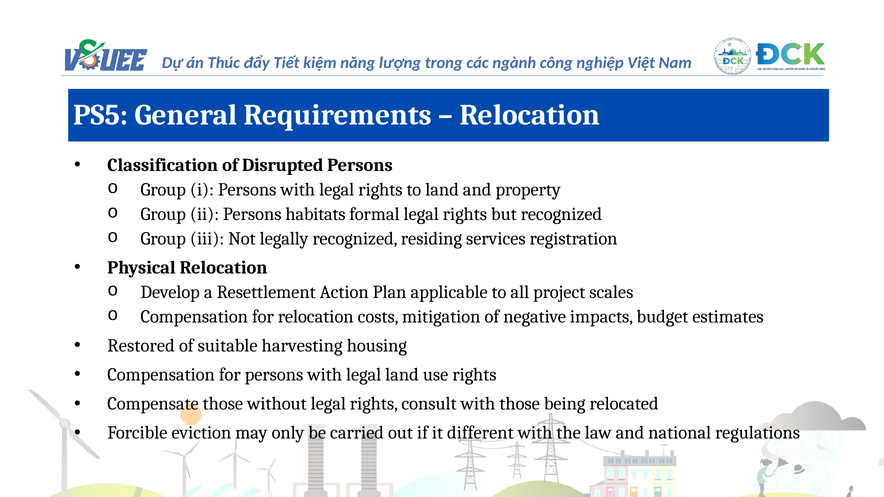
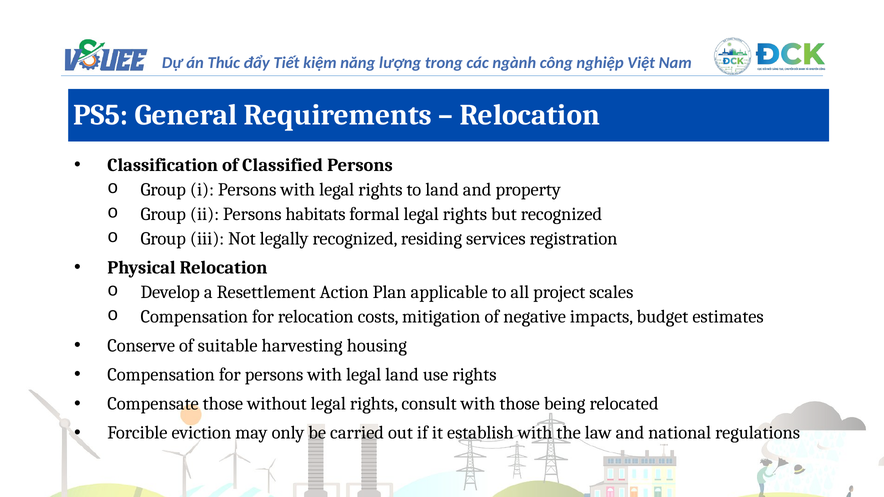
Disrupted: Disrupted -> Classified (283, 165)
Restored: Restored -> Conserve (141, 346)
different: different -> establish (480, 433)
